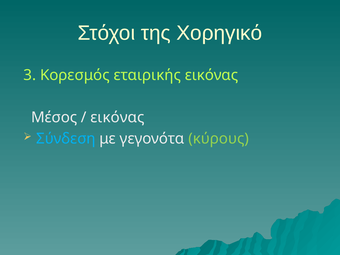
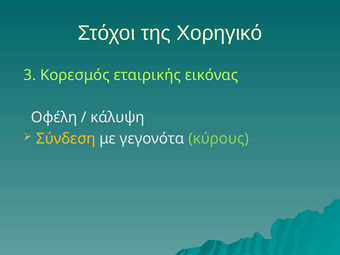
Μέσος: Μέσος -> Οφέλη (54, 117)
εικόνας: εικόνας -> κάλυψη (118, 117)
Σύνδεση colour: light blue -> yellow (66, 139)
